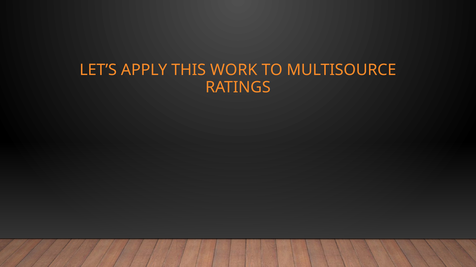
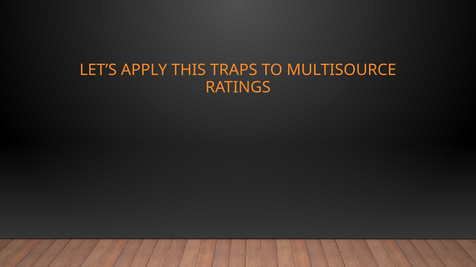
WORK: WORK -> TRAPS (234, 70)
